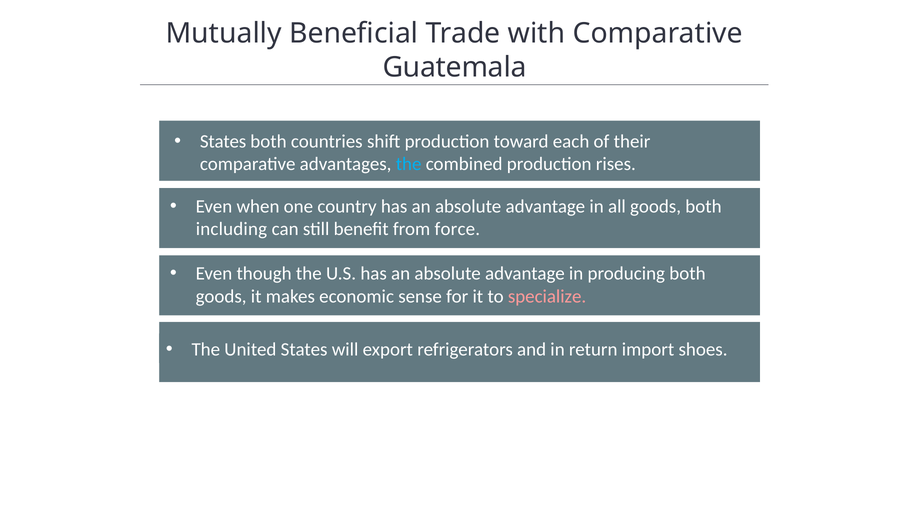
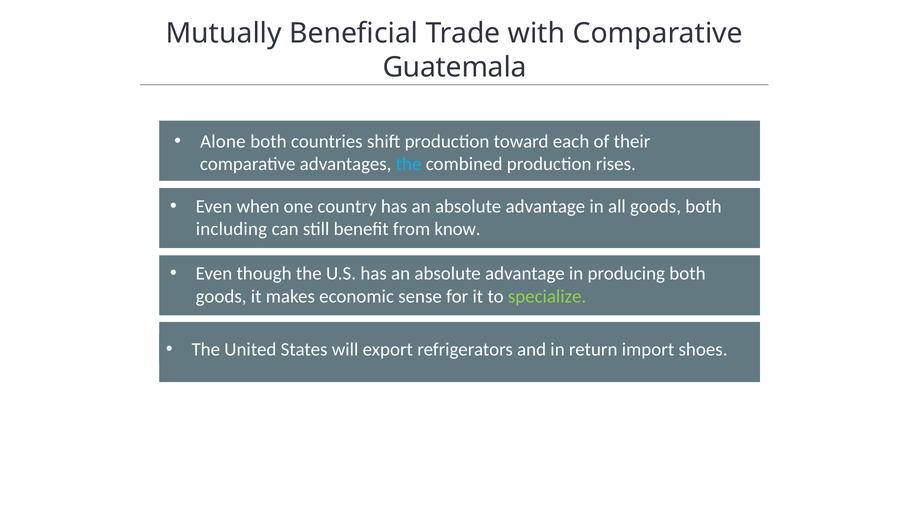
States: States -> Alone (223, 142)
force: force -> know (458, 229)
specialize colour: pink -> light green (547, 297)
